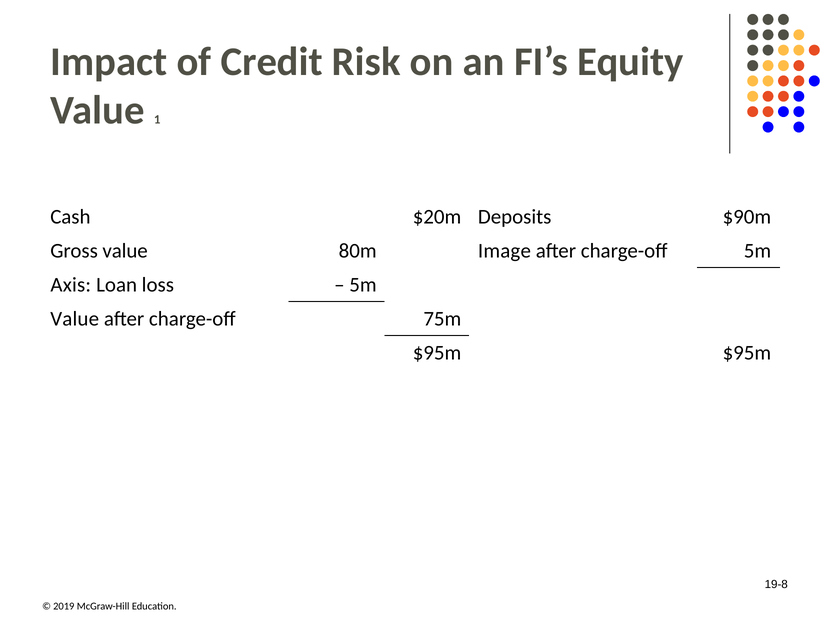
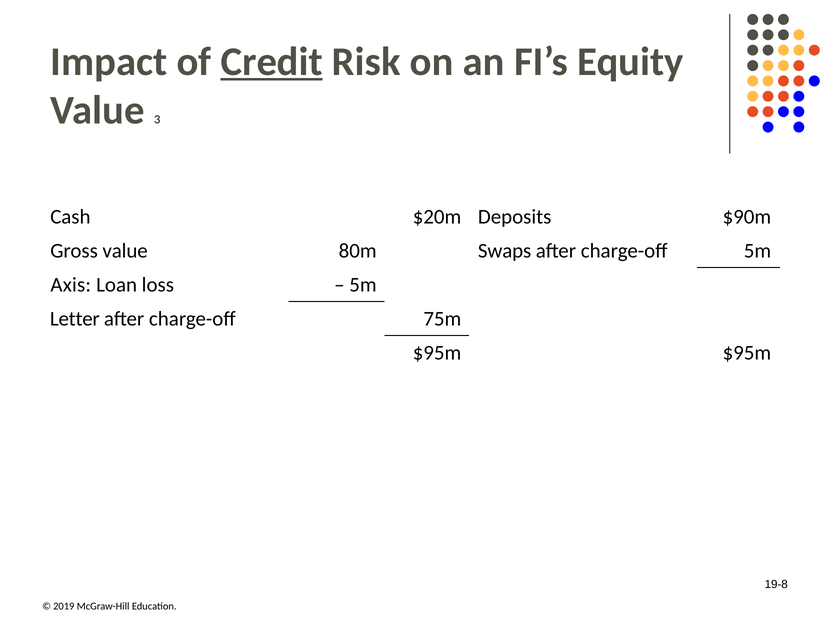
Credit underline: none -> present (272, 62)
1: 1 -> 3 (157, 120)
Image: Image -> Swaps (505, 251)
Value: Value -> Letter (75, 319)
